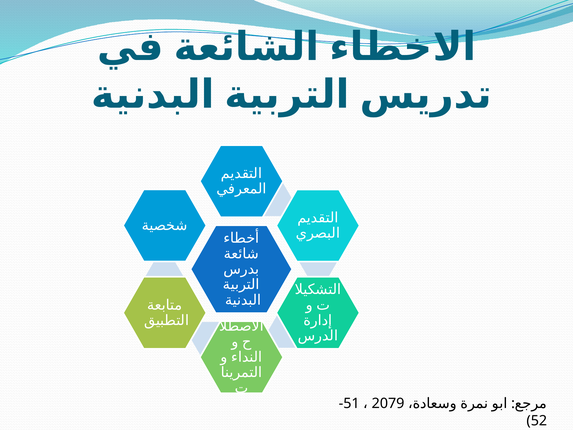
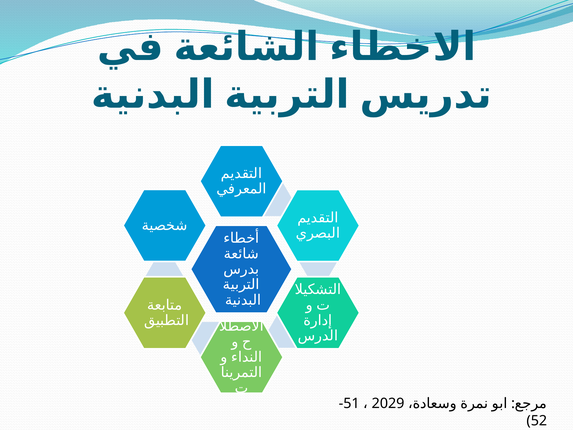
2079: 2079 -> 2029 (388, 403)
